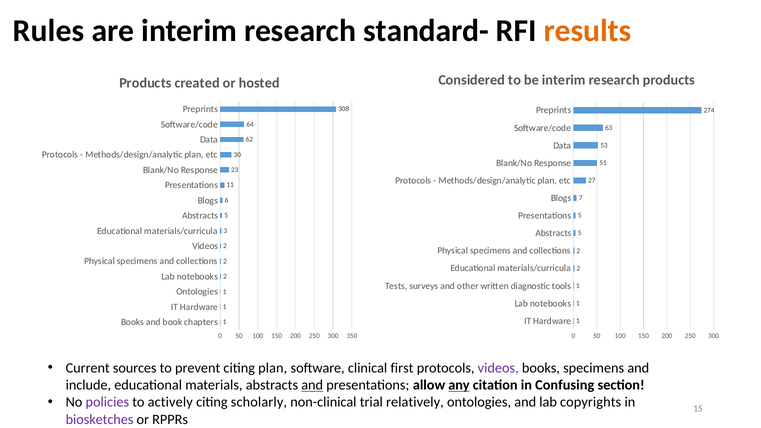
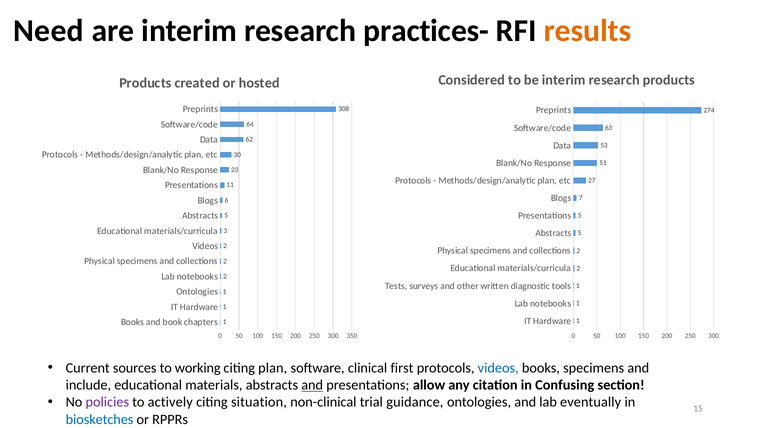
Rules: Rules -> Need (48, 31)
standard-: standard- -> practices- (426, 31)
prevent: prevent -> working (198, 368)
videos colour: purple -> blue (498, 368)
any underline: present -> none (459, 385)
scholarly: scholarly -> situation (259, 402)
relatively: relatively -> guidance (415, 402)
copyrights: copyrights -> eventually (591, 402)
biosketches colour: purple -> blue (100, 419)
